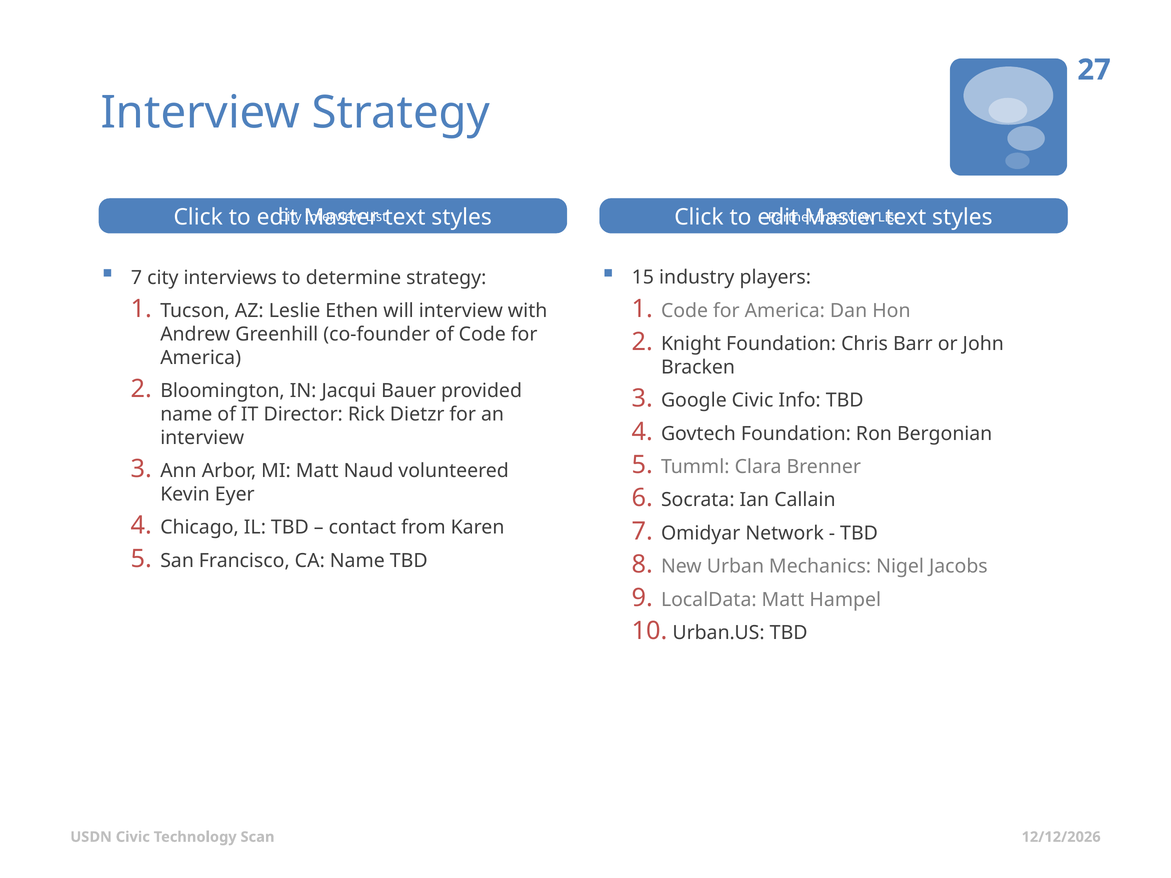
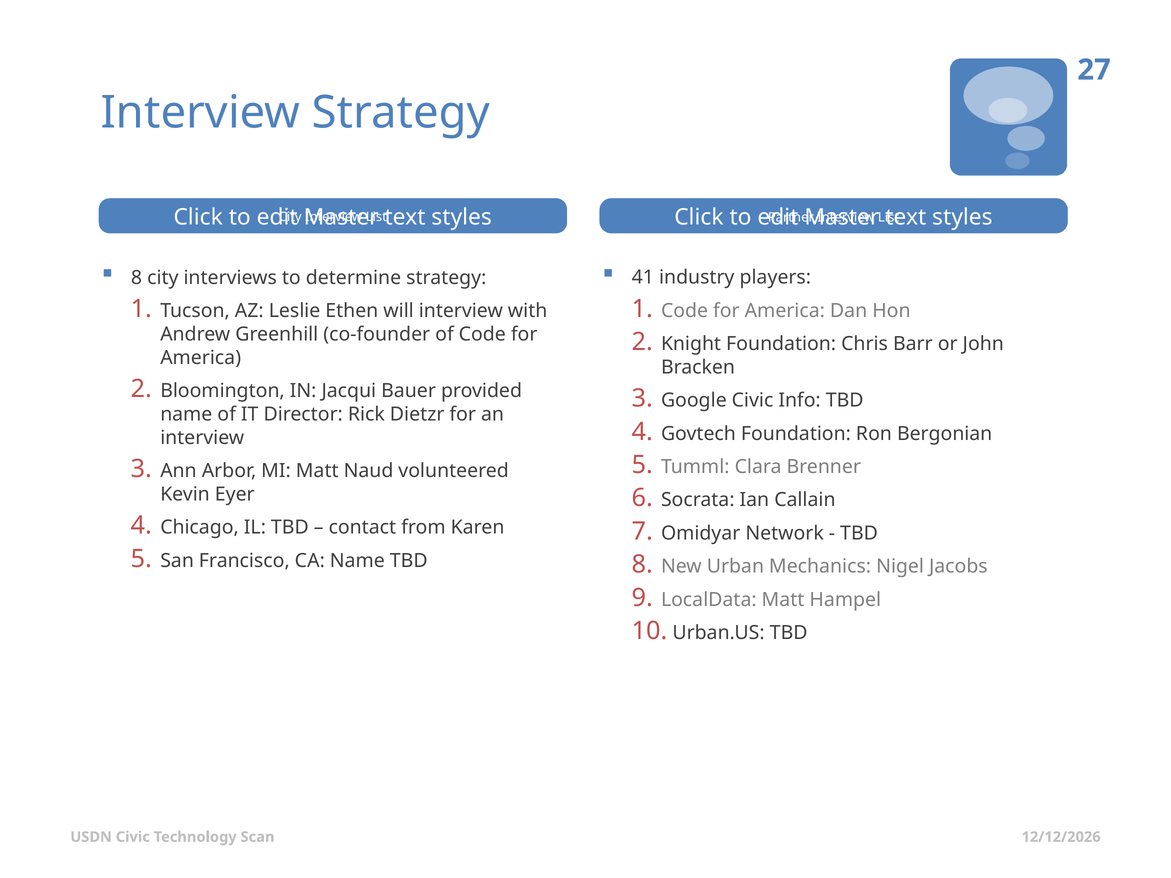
15: 15 -> 41 (643, 278)
7: 7 -> 8 (137, 278)
